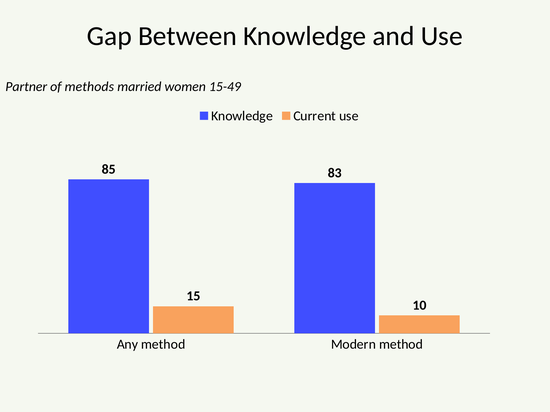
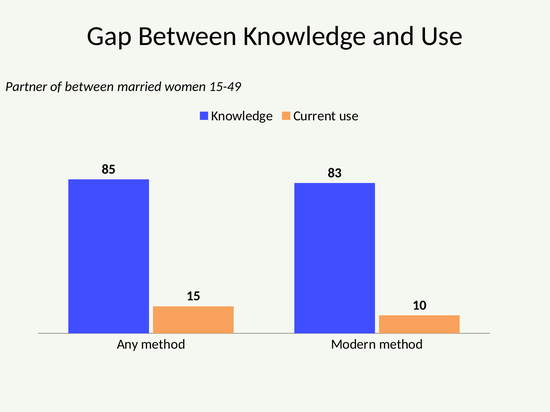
of methods: methods -> between (89, 87)
